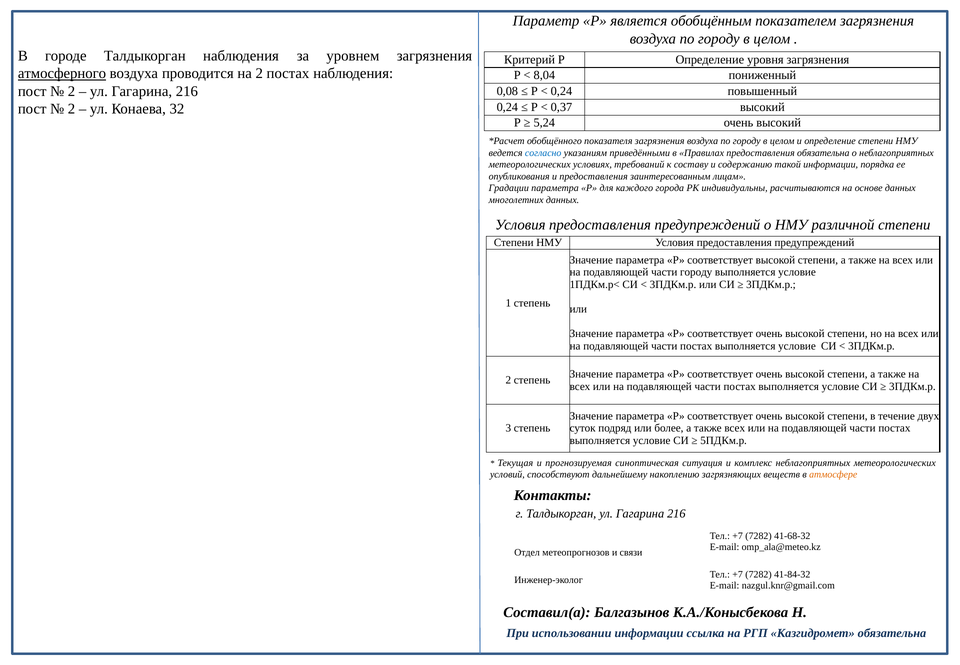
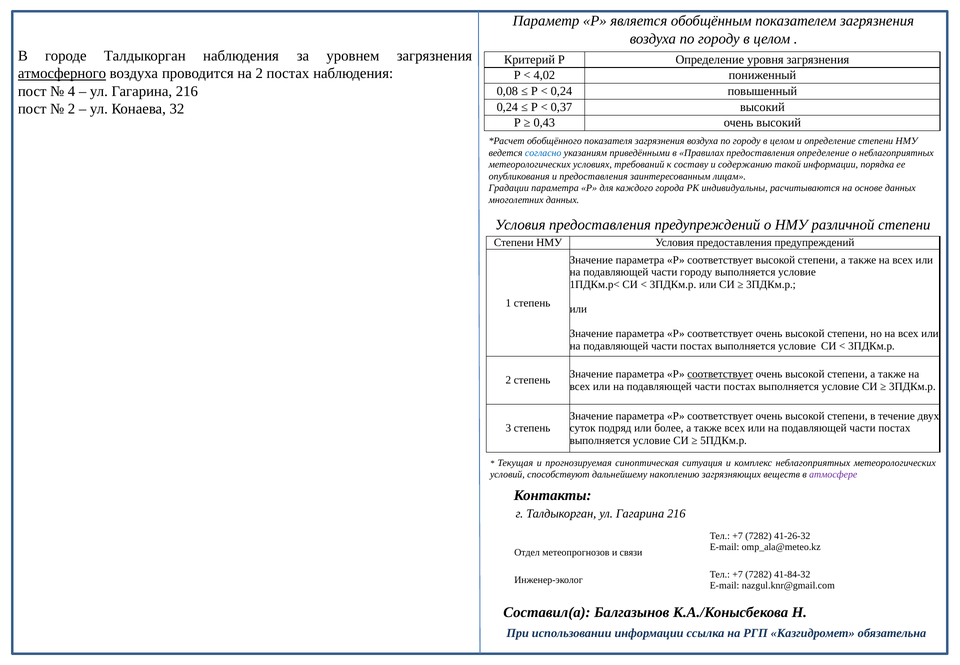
8,04: 8,04 -> 4,02 (544, 75)
2: 2 -> 4 (72, 91)
5,24: 5,24 -> 0,43 (544, 123)
предоставления обязательна: обязательна -> определение (823, 153)
соответствует underline: none -> present (720, 374)
атмосфере colour: orange -> purple (833, 474)
41-68-32: 41-68-32 -> 41-26-32 (792, 536)
